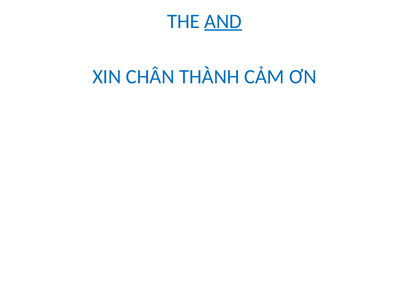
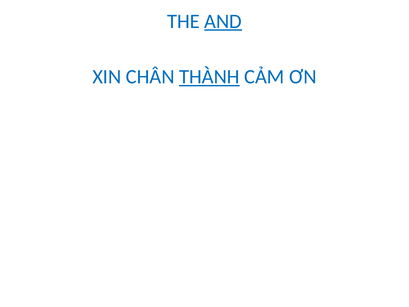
THÀNH underline: none -> present (209, 77)
